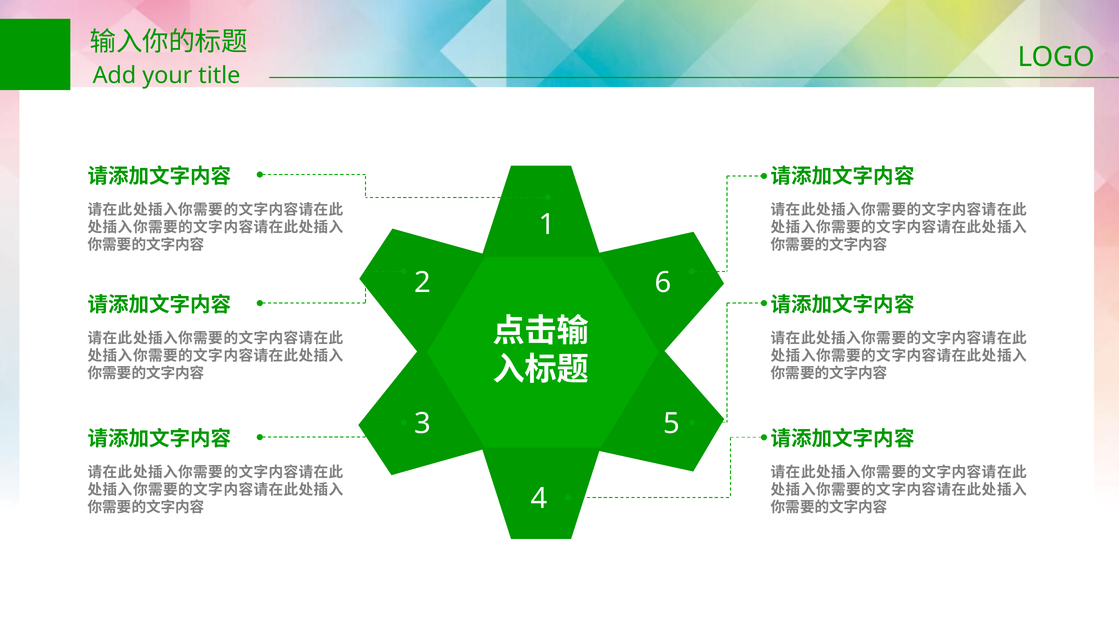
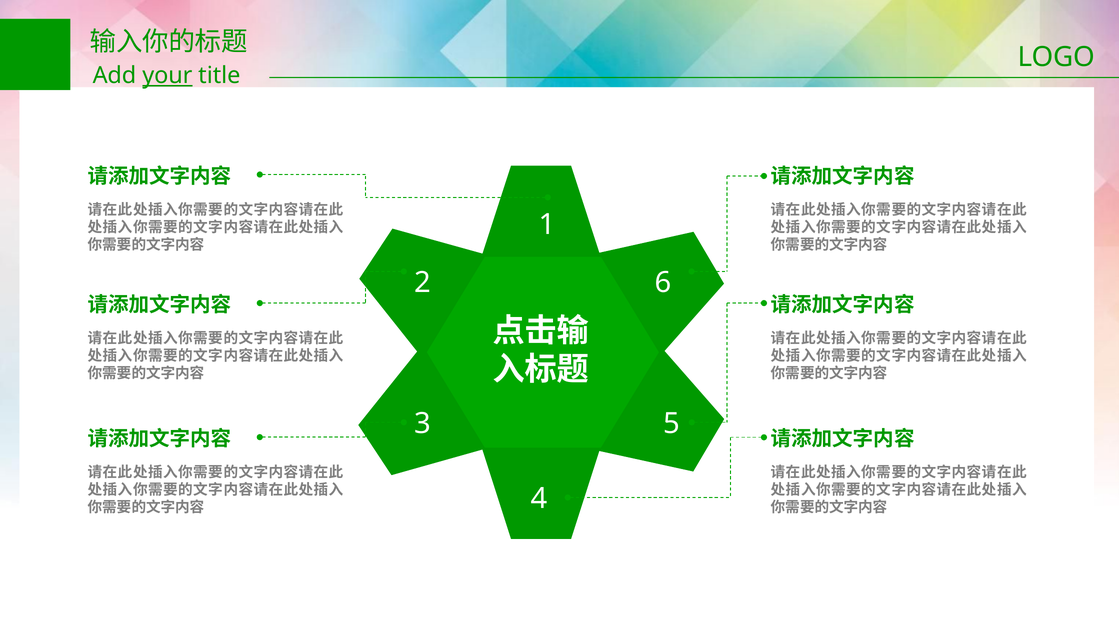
your underline: none -> present (167, 76)
